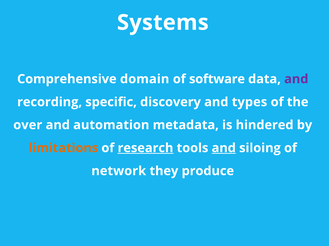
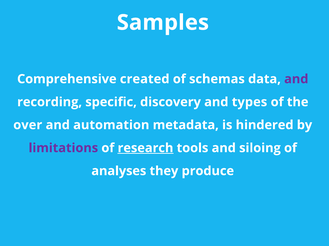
Systems: Systems -> Samples (163, 23)
domain: domain -> created (145, 79)
software: software -> schemas (217, 79)
limitations colour: orange -> purple (63, 148)
and underline: present -> none (224, 148)
network: network -> analyses (119, 171)
